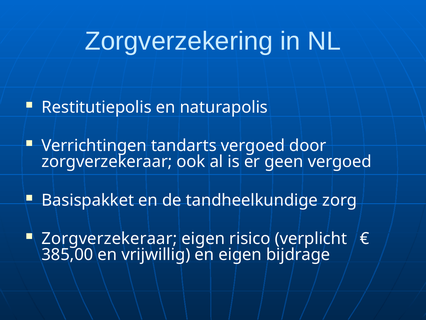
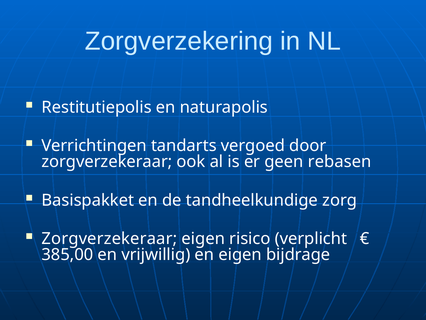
geen vergoed: vergoed -> rebasen (340, 162)
